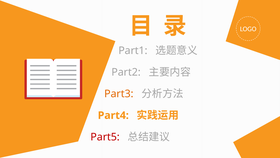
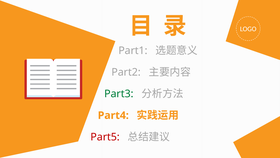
Part3 colour: orange -> green (119, 94)
